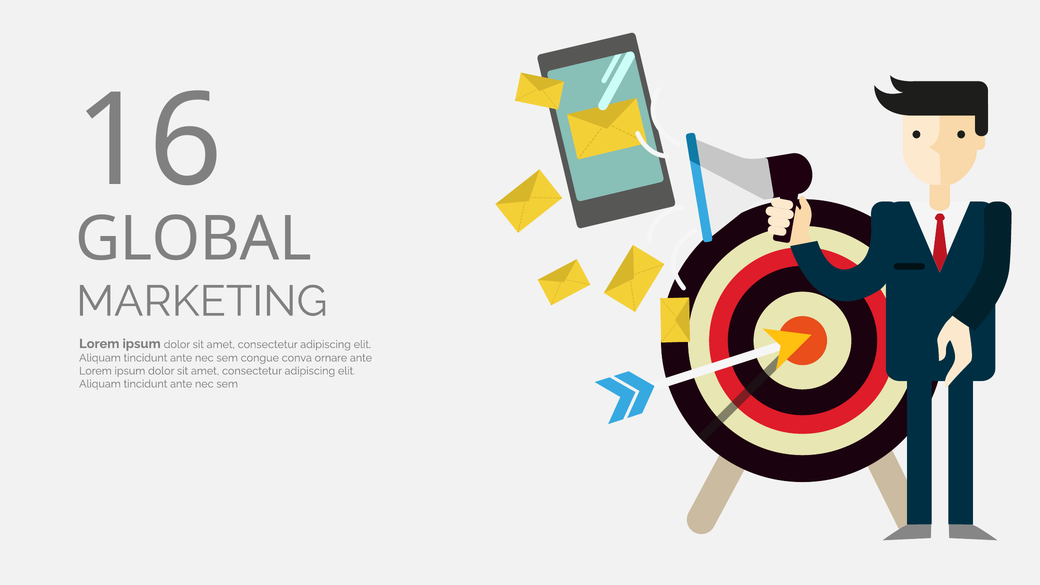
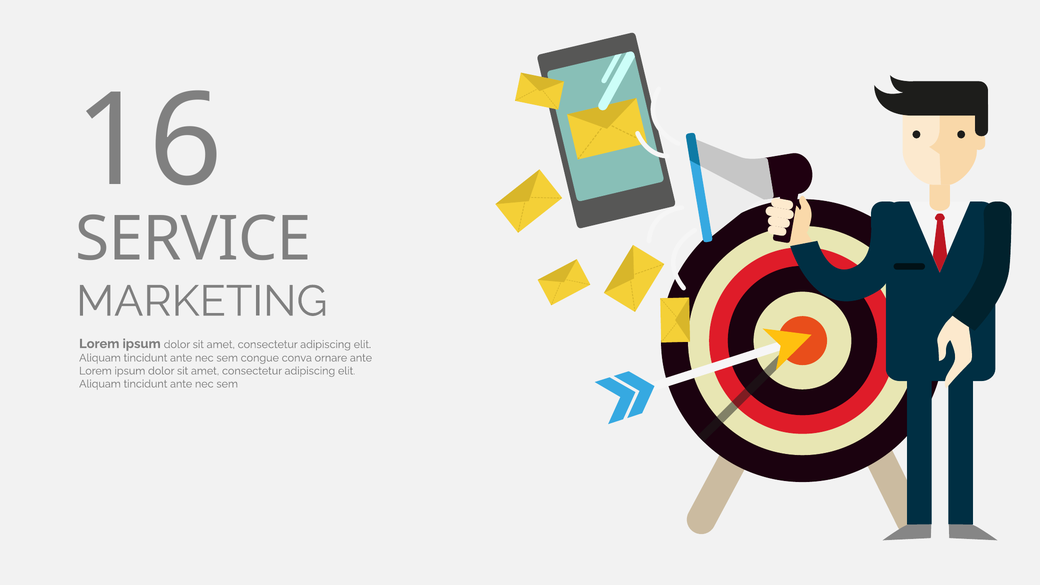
GLOBAL: GLOBAL -> SERVICE (193, 239)
